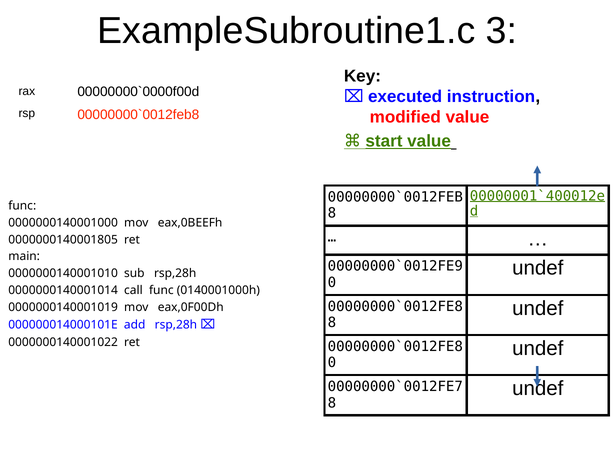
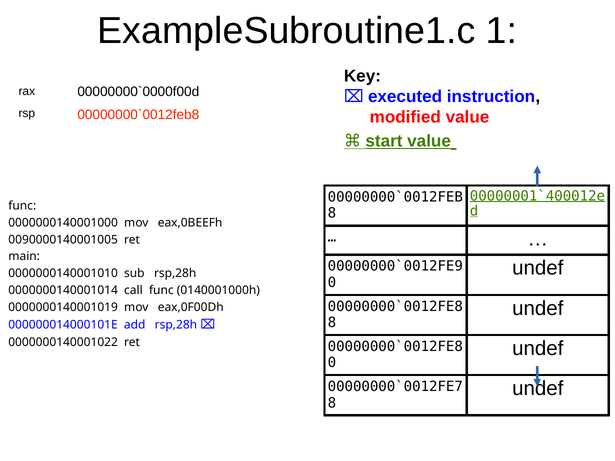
3: 3 -> 1 (501, 31)
0000000140001805: 0000000140001805 -> 0090000140001005 (63, 240)
